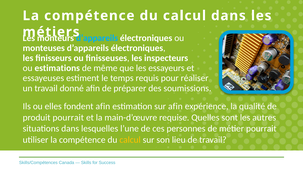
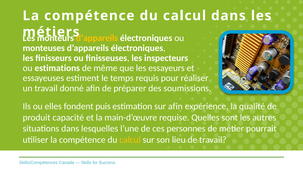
d’appareils colour: light blue -> yellow (97, 38)
fondent afin: afin -> puis (103, 106)
produit pourrait: pourrait -> capacité (68, 117)
